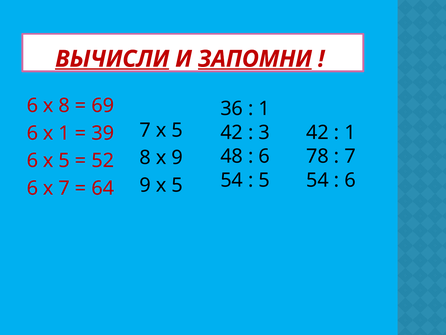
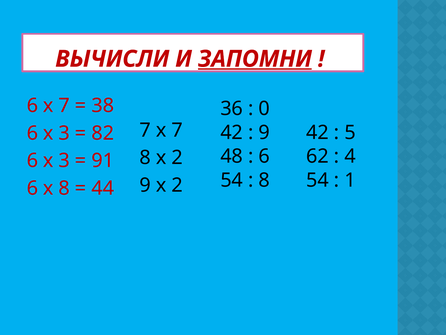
ВЫЧИСЛИ underline: present -> none (112, 59)
6 х 8: 8 -> 7 (64, 105)
69: 69 -> 38 (103, 105)
1: 1 -> 0 (264, 109)
7 х 5: 5 -> 7 (177, 130)
3: 3 -> 9 (264, 132)
1: 1 -> 5 (350, 132)
1: 1 -> 3 (64, 133)
39: 39 -> 82 (103, 133)
78: 78 -> 62 (317, 156)
7: 7 -> 4 (350, 156)
8 х 9: 9 -> 2 (177, 158)
5: 5 -> 3 (64, 160)
52: 52 -> 91 (103, 160)
5: 5 -> 8 (264, 180)
6: 6 -> 1 (350, 180)
9 х 5: 5 -> 2 (177, 185)
х 7: 7 -> 8 (64, 188)
64: 64 -> 44 (103, 188)
